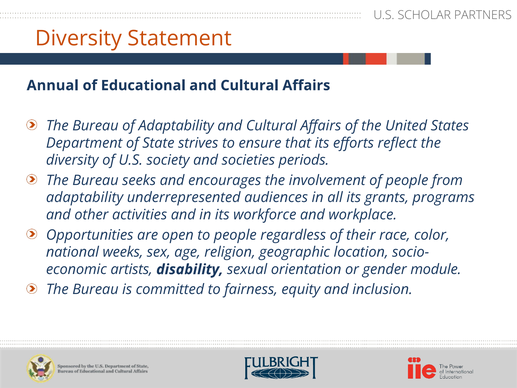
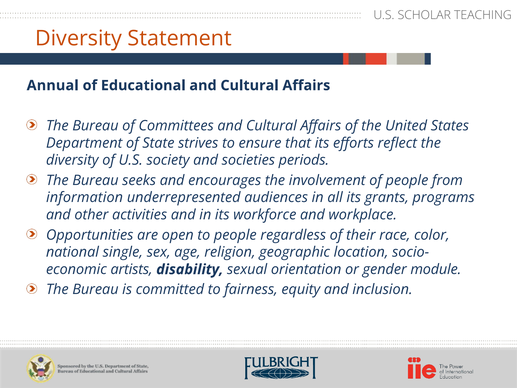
PARTNERS: PARTNERS -> TEACHING (483, 15)
of Adaptability: Adaptability -> Committees (176, 126)
adaptability: adaptability -> information (85, 197)
weeks: weeks -> single (123, 252)
